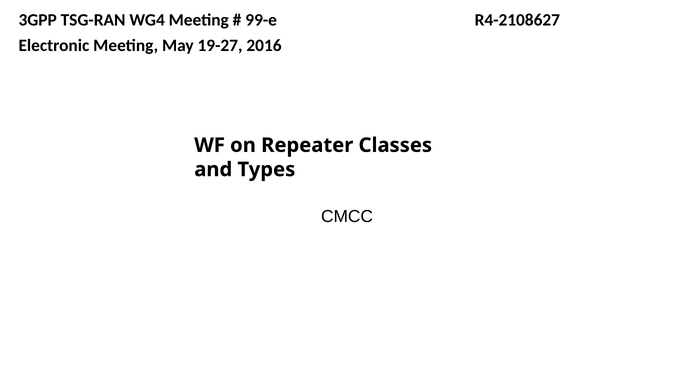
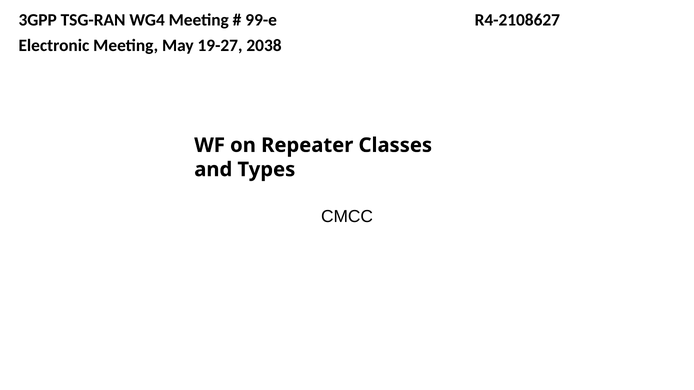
2016: 2016 -> 2038 (264, 46)
